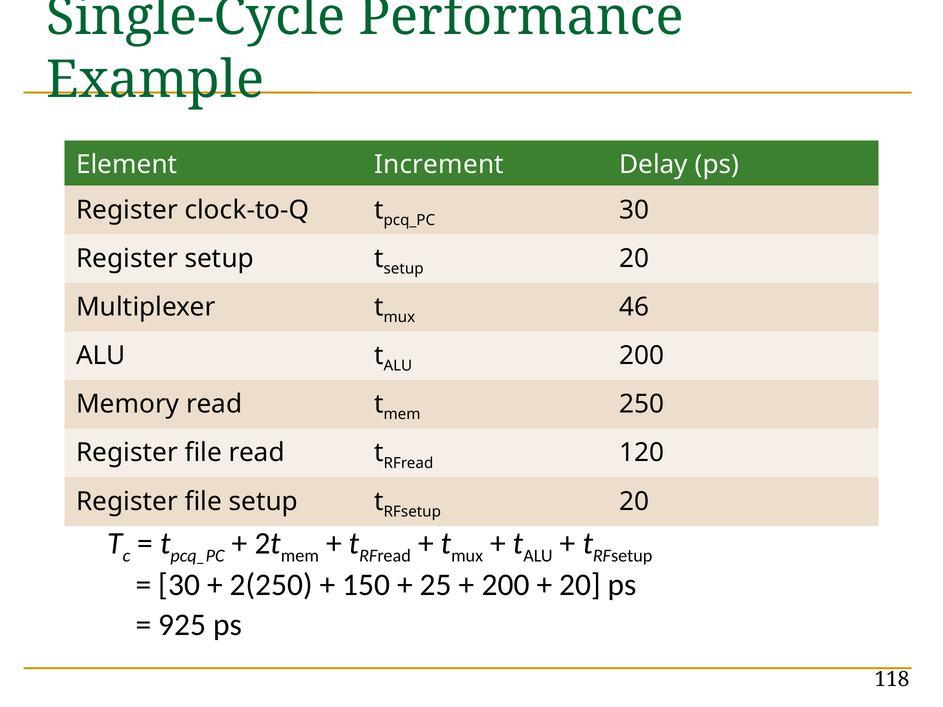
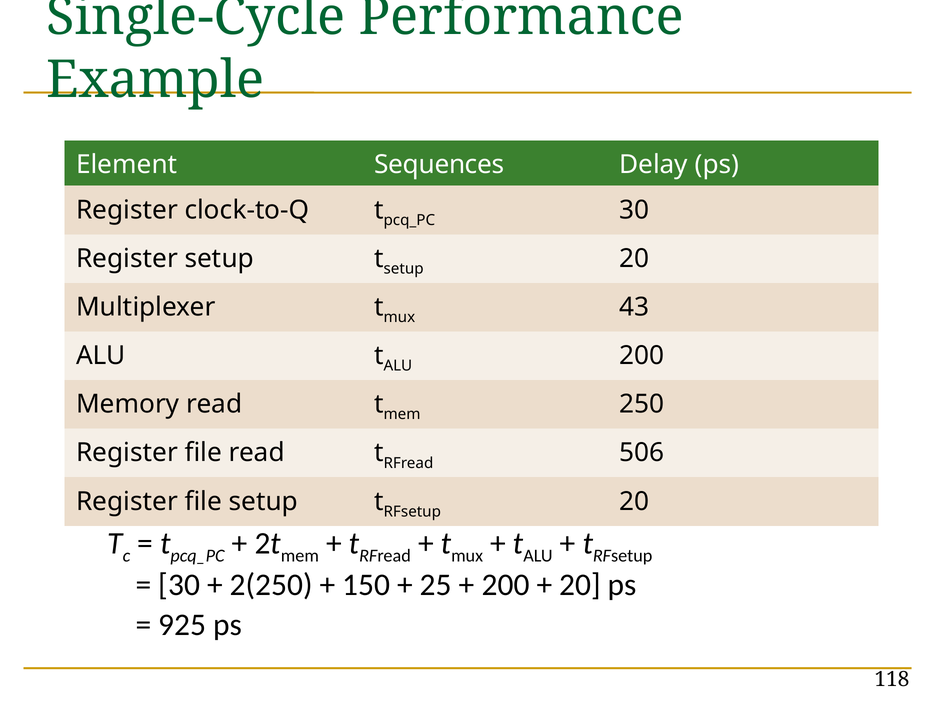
Increment: Increment -> Sequences (439, 165)
46: 46 -> 43 (634, 307)
120: 120 -> 506 (642, 453)
